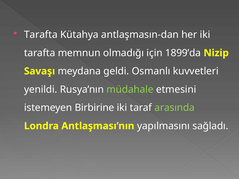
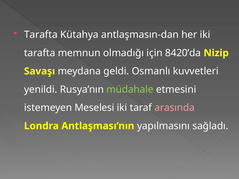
1899’da: 1899’da -> 8420’da (183, 53)
Birbirine: Birbirine -> Meselesi (94, 108)
arasında colour: light green -> pink (175, 108)
